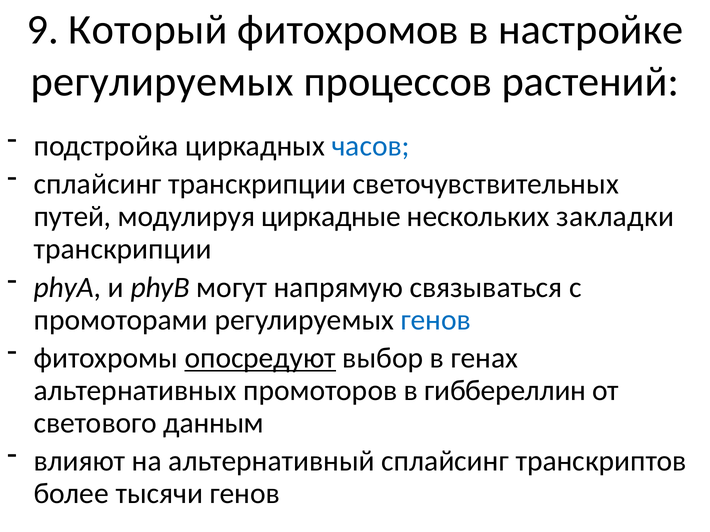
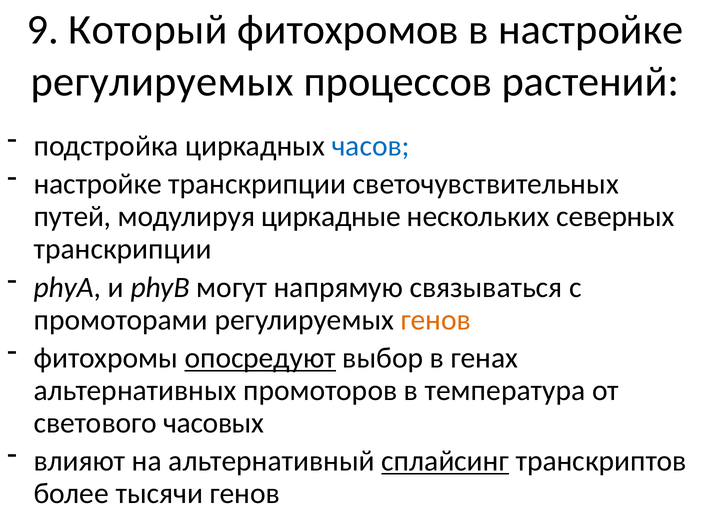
сплайсинг: сплайсинг -> настройке (98, 184)
закладки: закладки -> северных (616, 217)
генов colour: blue -> orange (436, 320)
гиббереллин: гиббереллин -> температура (505, 391)
данным: данным -> часовых (214, 423)
сплайсинг underline: none -> present (445, 461)
